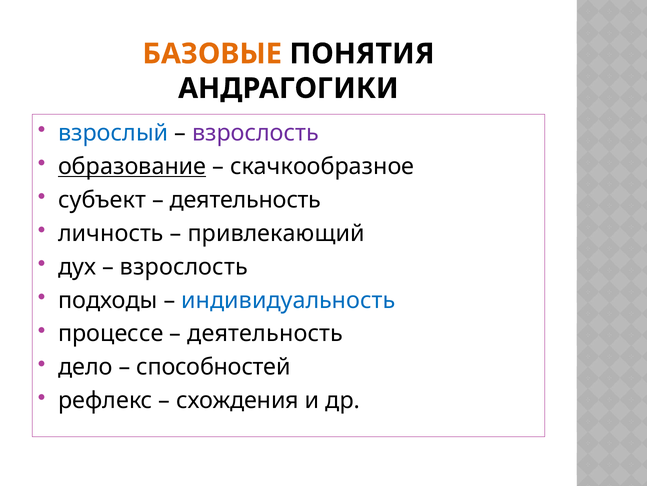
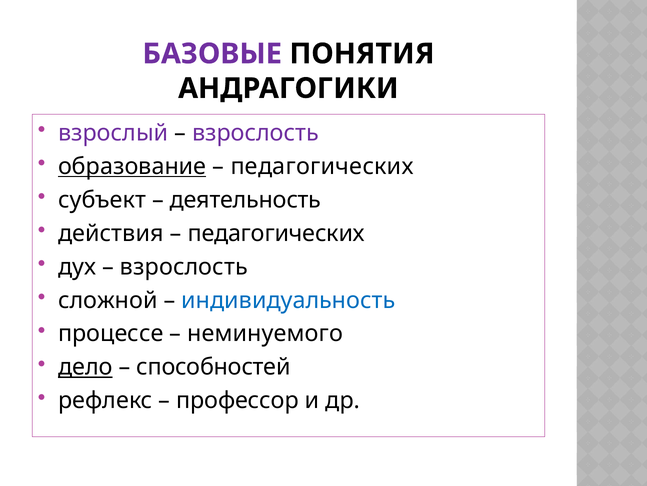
БАЗОВЫЕ colour: orange -> purple (212, 54)
взрослый colour: blue -> purple (113, 133)
скачкообразное: скачкообразное -> педагогических (322, 166)
личность: личность -> действия (111, 233)
привлекающий: привлекающий -> педагогических (276, 233)
подходы: подходы -> сложной (108, 300)
деятельность: деятельность -> неминуемого (265, 333)
дело underline: none -> present (85, 367)
схождения: схождения -> профессор (238, 400)
